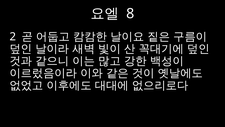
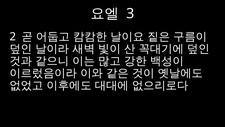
8: 8 -> 3 (130, 14)
